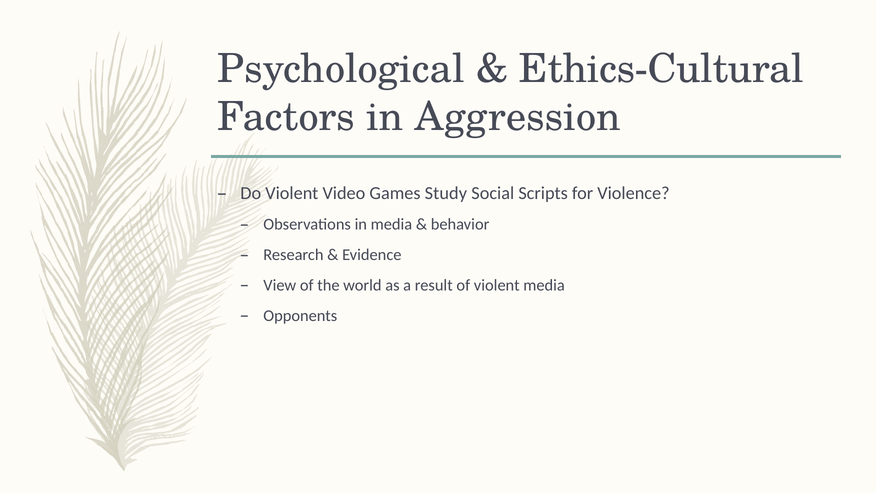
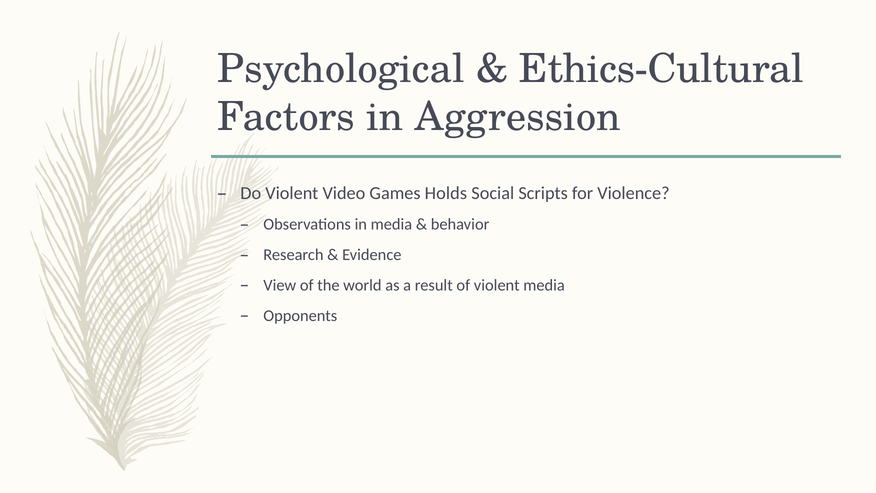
Study: Study -> Holds (446, 193)
